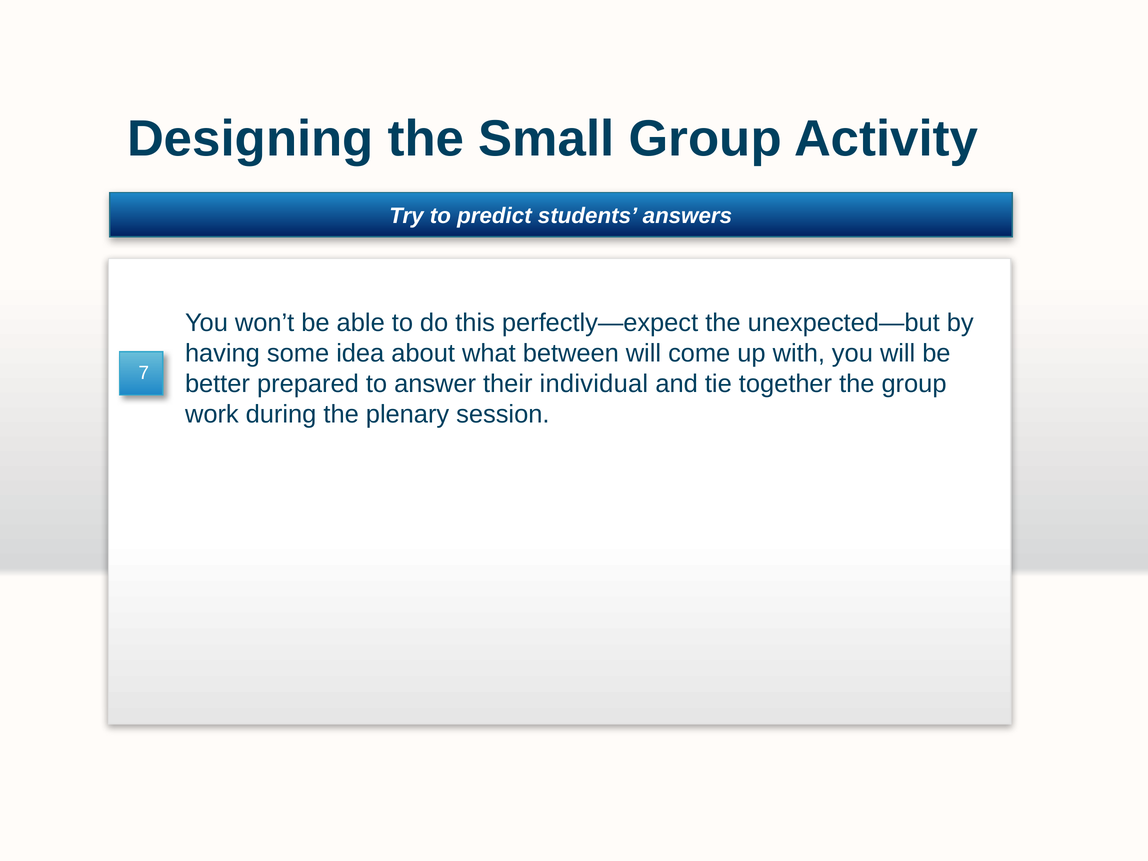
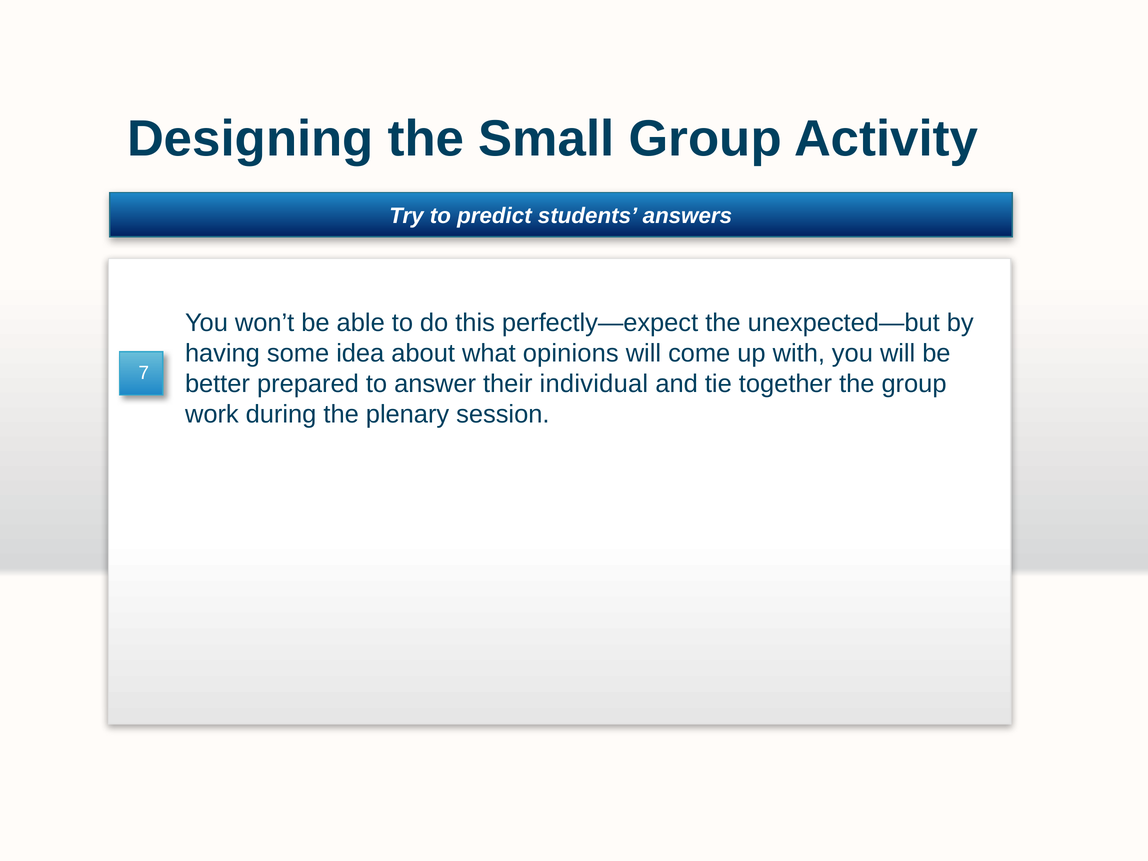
between: between -> opinions (571, 353)
